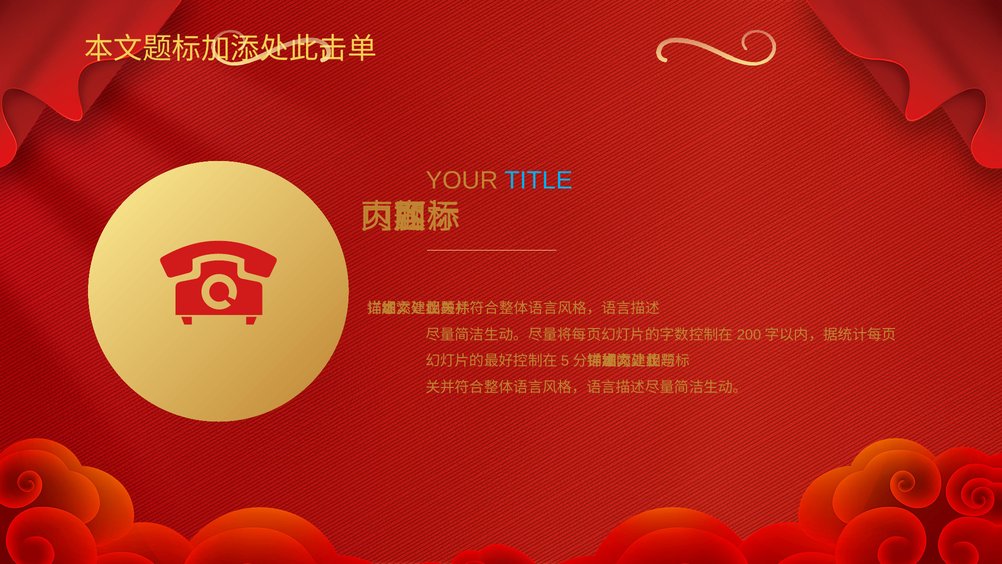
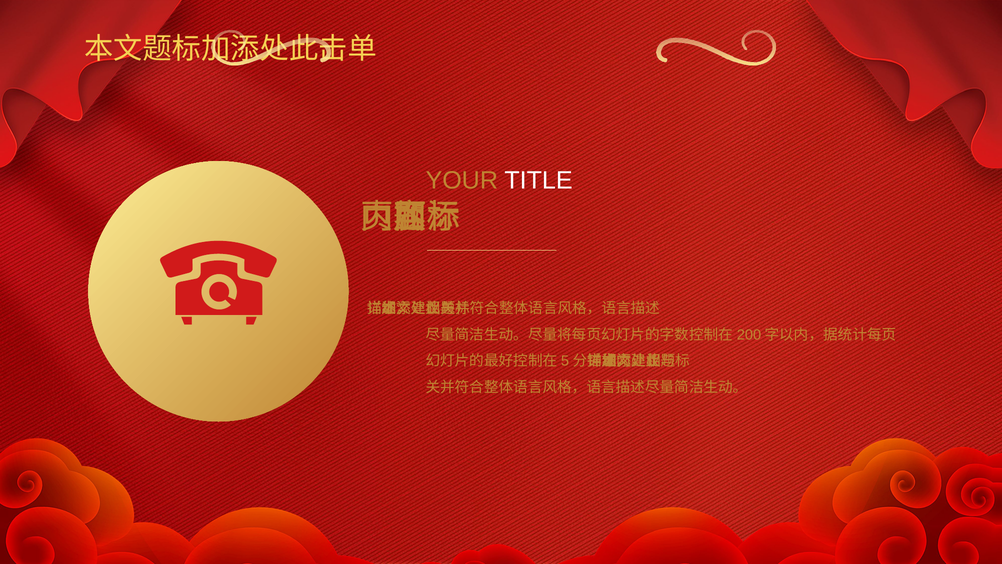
TITLE colour: light blue -> white (539, 180)
